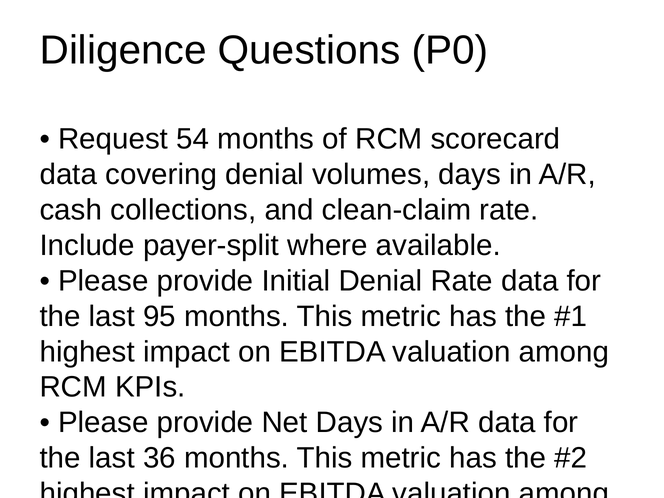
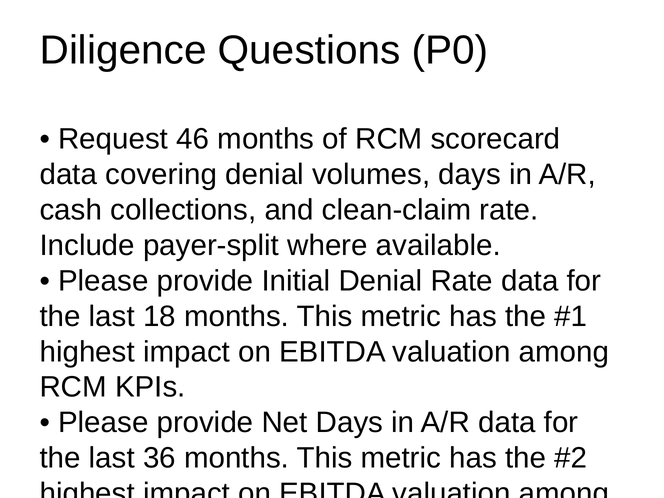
54: 54 -> 46 (193, 139)
95: 95 -> 18 (159, 316)
